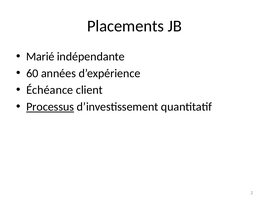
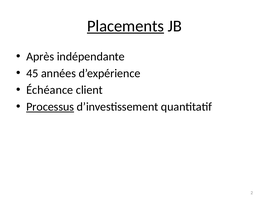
Placements underline: none -> present (125, 26)
Marié: Marié -> Après (40, 56)
60: 60 -> 45 (32, 73)
